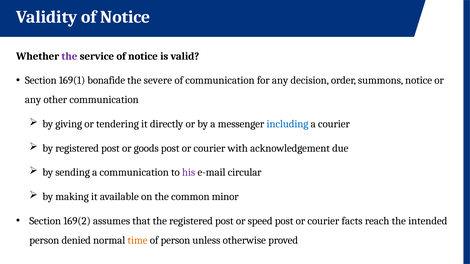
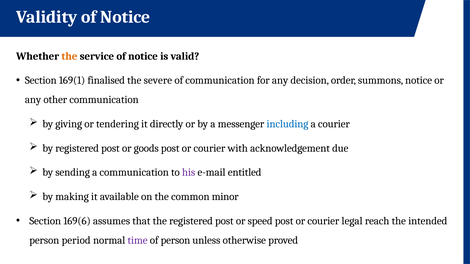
the colour: purple -> orange (69, 56)
bonafide: bonafide -> finalised (106, 81)
circular: circular -> entitled (245, 173)
169(2: 169(2 -> 169(6 (77, 221)
facts: facts -> legal (352, 221)
denied: denied -> period (76, 241)
time colour: orange -> purple (138, 241)
